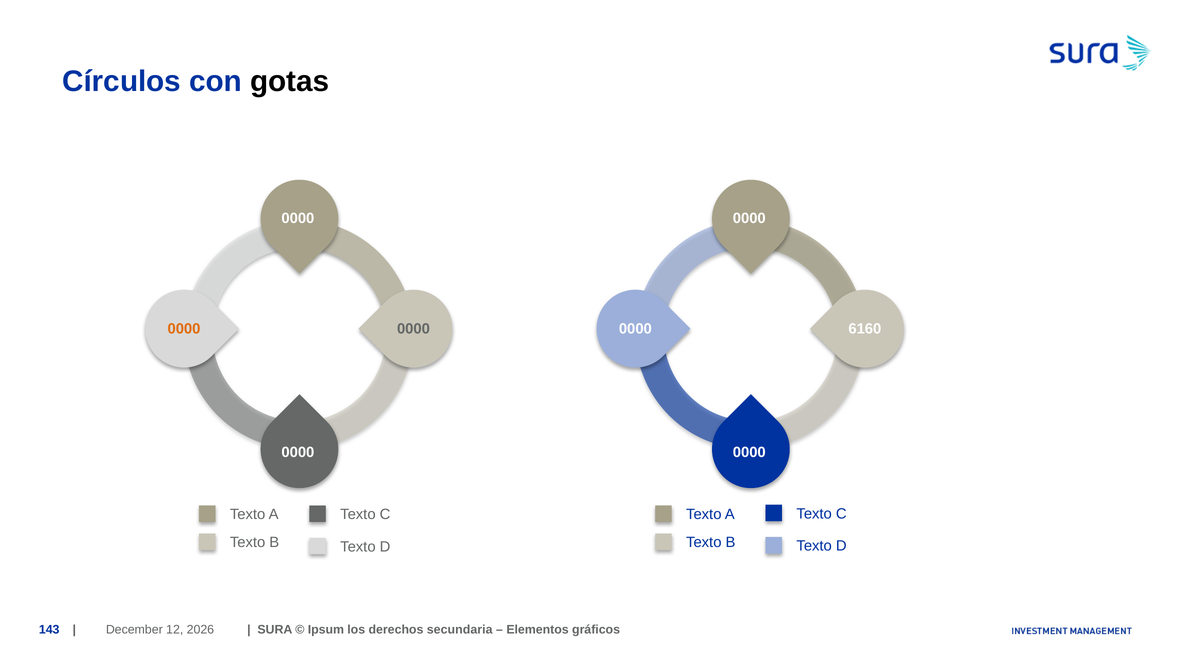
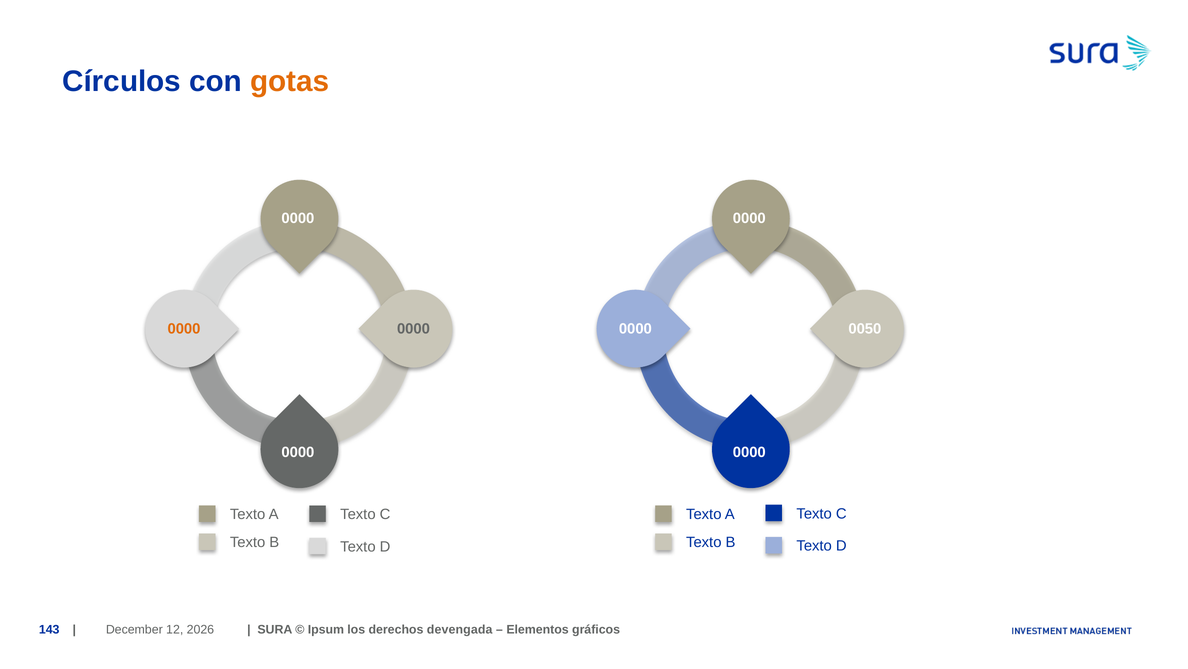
gotas colour: black -> orange (290, 81)
6160: 6160 -> 0050 (865, 329)
secundaria: secundaria -> devengada (460, 629)
